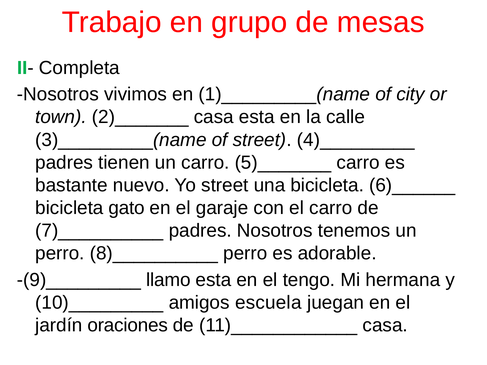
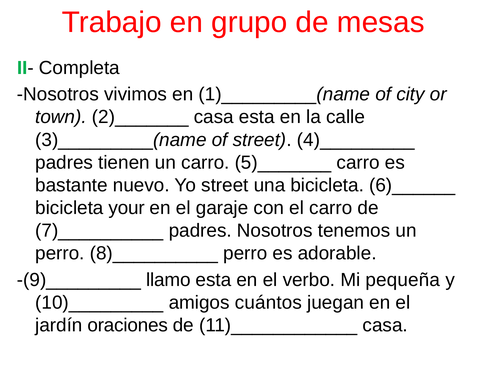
gato: gato -> your (127, 208)
tengo: tengo -> verbo (309, 280)
hermana: hermana -> pequeña (403, 280)
escuela: escuela -> cuántos (268, 303)
